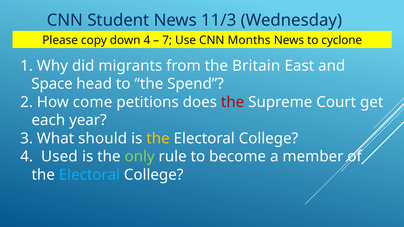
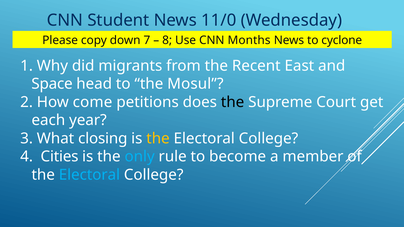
11/3: 11/3 -> 11/0 (219, 20)
down 4: 4 -> 7 (147, 40)
7: 7 -> 8 (167, 40)
Britain: Britain -> Recent (256, 66)
Spend: Spend -> Mosul (195, 84)
the colour: red -> black (233, 102)
should: should -> closing (103, 139)
Used: Used -> Cities (60, 157)
only colour: light green -> light blue (140, 157)
